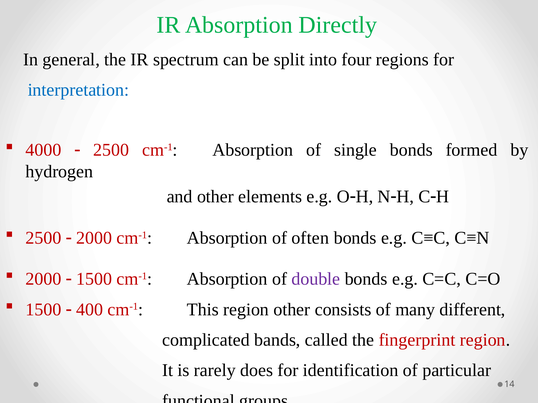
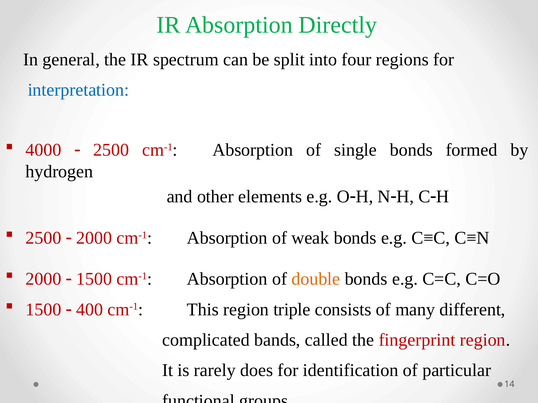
often: often -> weak (310, 238)
double colour: purple -> orange (316, 279)
region other: other -> triple (292, 310)
